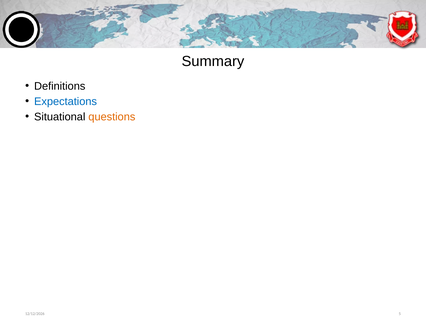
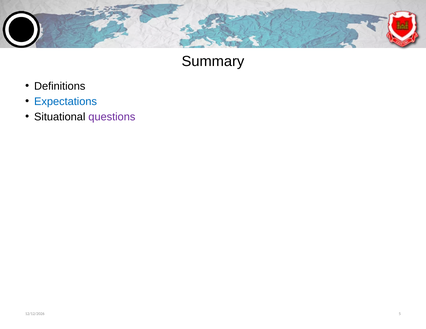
questions colour: orange -> purple (112, 117)
